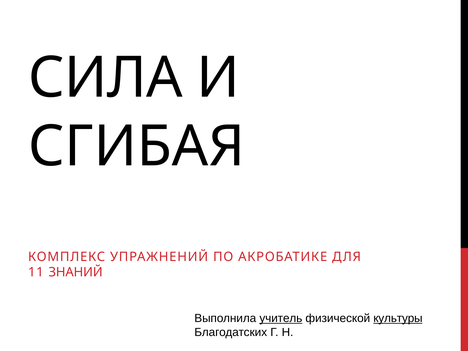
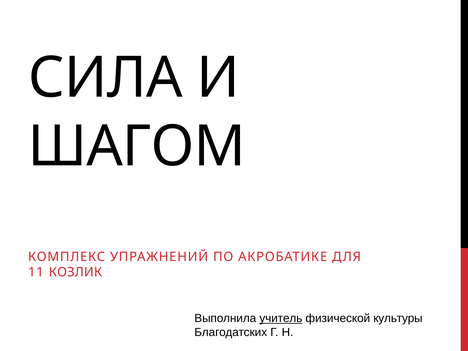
СГИБАЯ: СГИБАЯ -> ШАГОМ (137, 147)
ЗНАНИЙ: ЗНАНИЙ -> КОЗЛИК (75, 272)
культуры underline: present -> none (398, 318)
